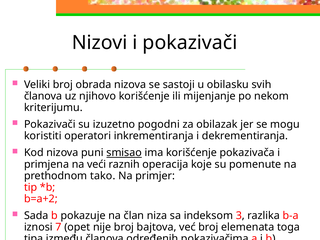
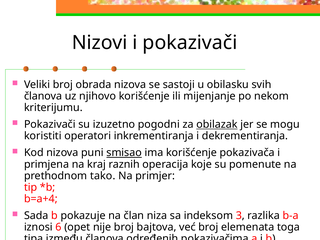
obilazak underline: none -> present (217, 124)
veći: veći -> kraj (97, 164)
b=a+2: b=a+2 -> b=a+4 (41, 199)
7: 7 -> 6 (58, 227)
